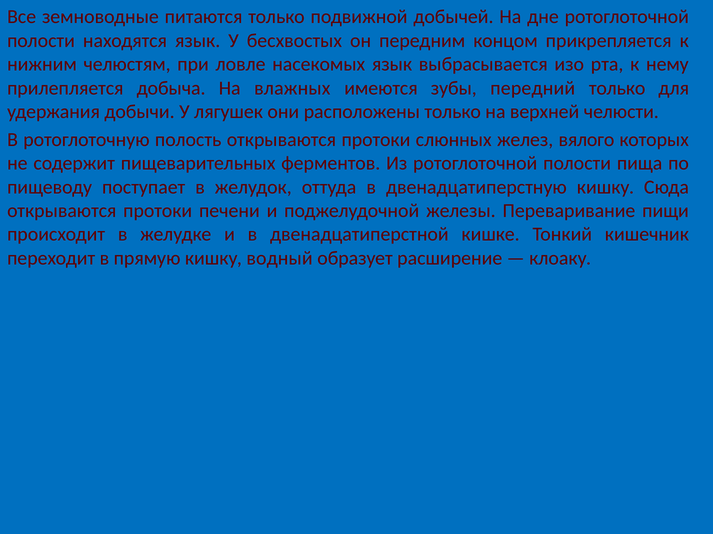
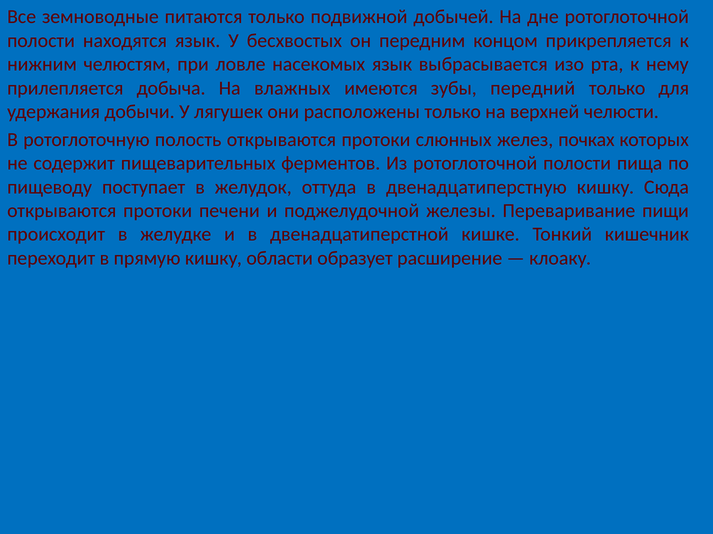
вялого: вялого -> почках (586, 140)
водный: водный -> области (280, 259)
